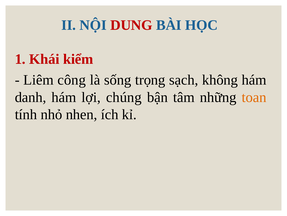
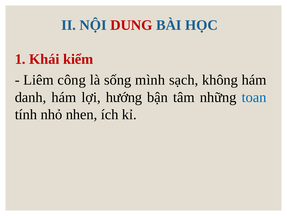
trọng: trọng -> mình (150, 80)
chúng: chúng -> hướng (124, 97)
toan colour: orange -> blue (254, 97)
